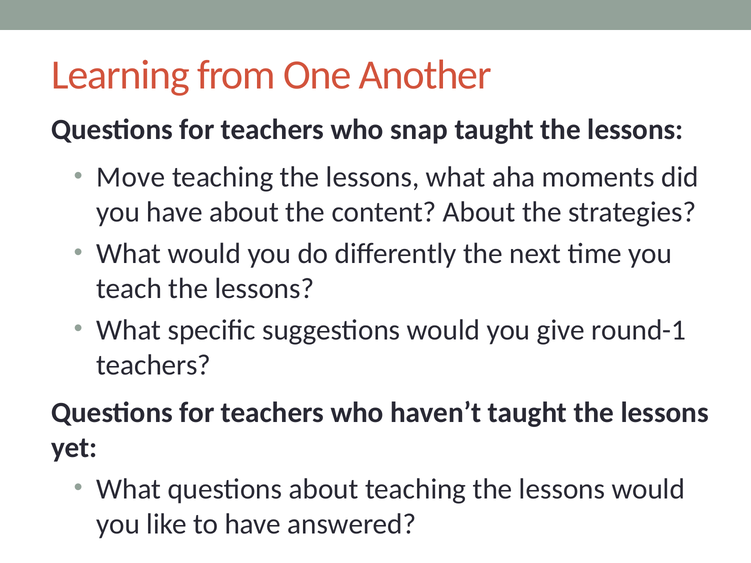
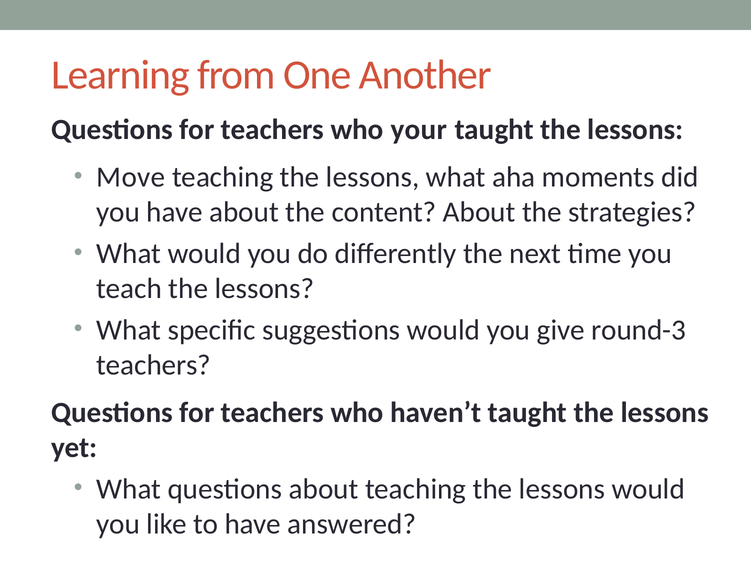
snap: snap -> your (419, 130)
round-1: round-1 -> round-3 (639, 330)
